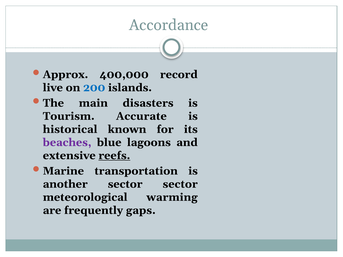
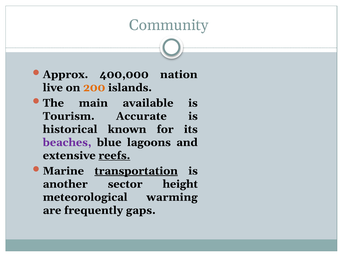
Accordance: Accordance -> Community (169, 25)
record: record -> nation (179, 75)
200 colour: blue -> orange (94, 88)
disasters: disasters -> available (148, 103)
transportation underline: none -> present (136, 171)
sector sector: sector -> height (180, 184)
